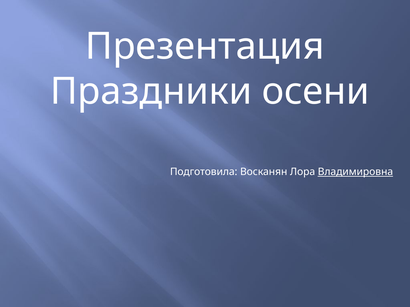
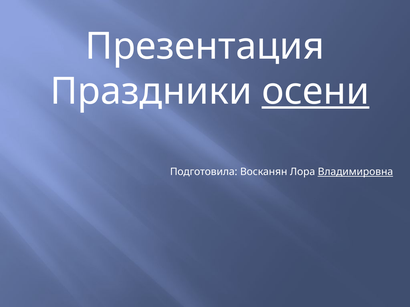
осени underline: none -> present (316, 92)
